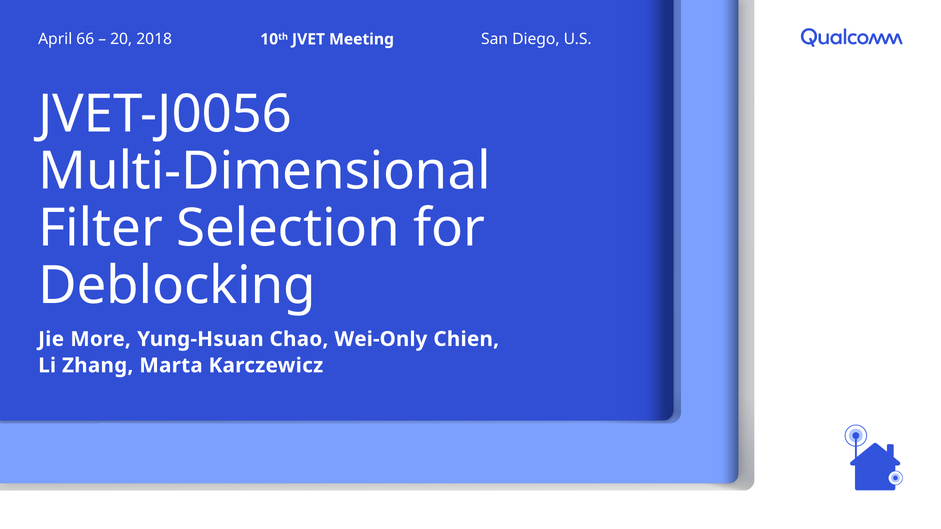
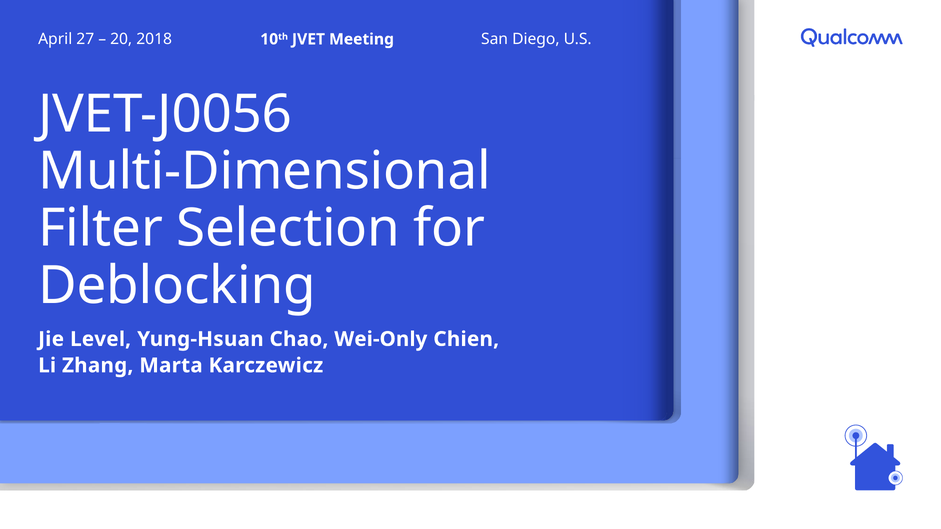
66: 66 -> 27 (85, 39)
More: More -> Level (101, 339)
